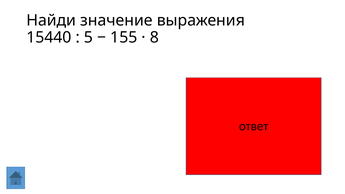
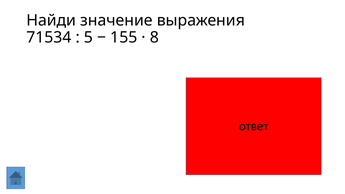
15440: 15440 -> 71534 (49, 38)
